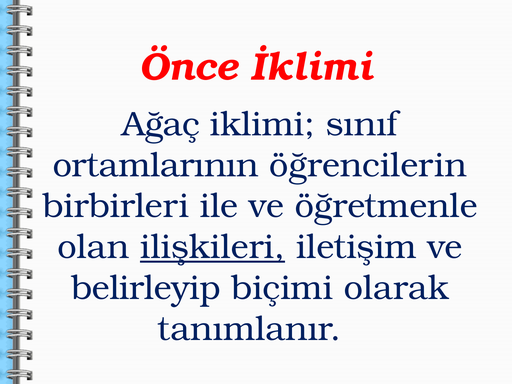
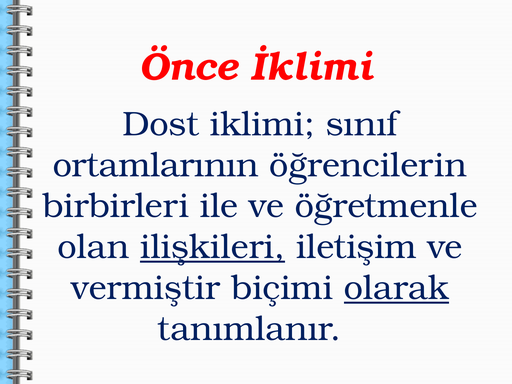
Ağaç: Ağaç -> Dost (161, 124)
belirleyip: belirleyip -> vermiştir (146, 288)
olarak underline: none -> present (396, 288)
